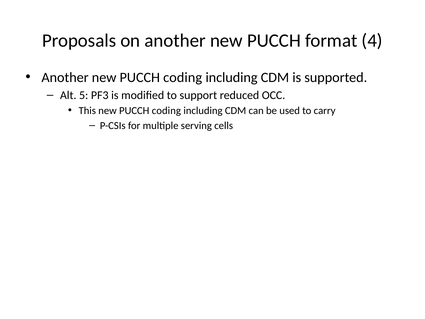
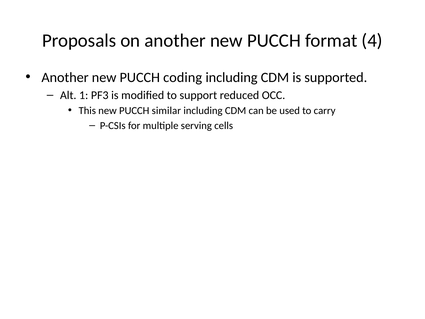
5: 5 -> 1 (84, 95)
This new PUCCH coding: coding -> similar (166, 111)
